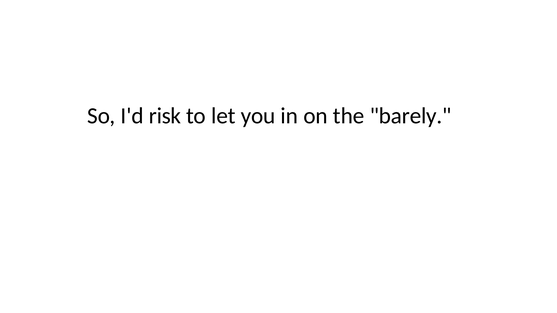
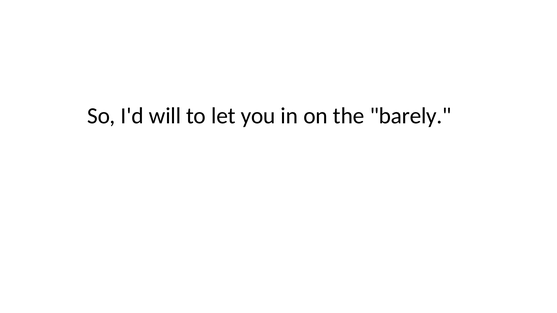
risk: risk -> will (165, 116)
